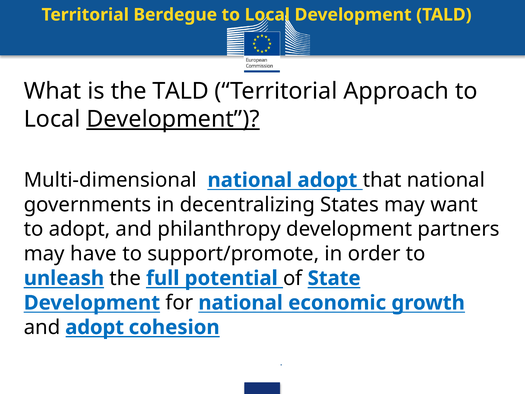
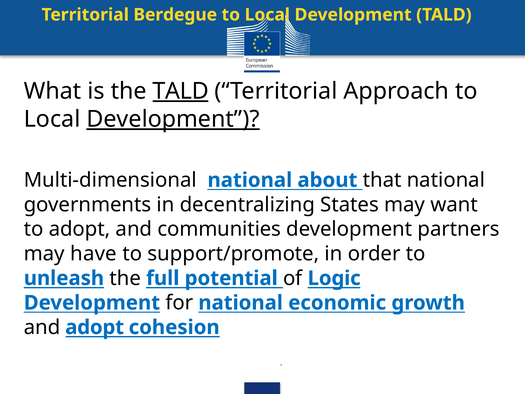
TALD underline: none -> present (181, 91)
national adopt: adopt -> about (327, 180)
philanthropy: philanthropy -> communities (219, 229)
State: State -> Logic (334, 278)
